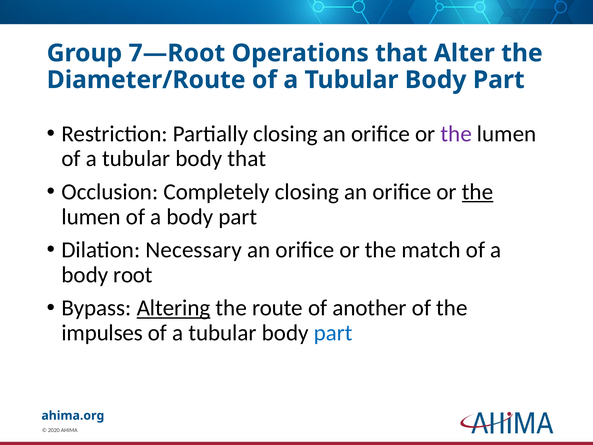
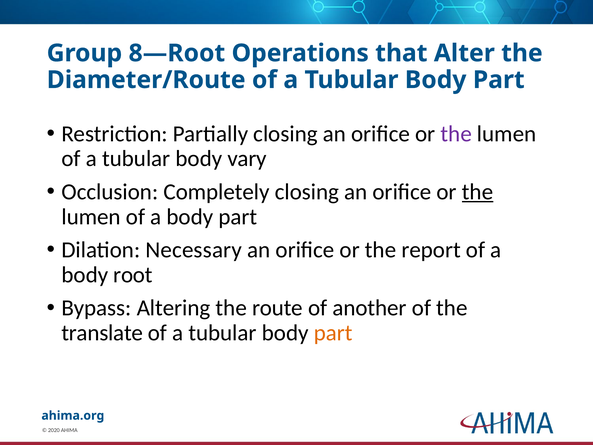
7—Root: 7—Root -> 8—Root (177, 53)
body that: that -> vary (247, 159)
match: match -> report (431, 250)
Altering underline: present -> none (174, 308)
impulses: impulses -> translate (102, 333)
part colour: blue -> orange (333, 333)
